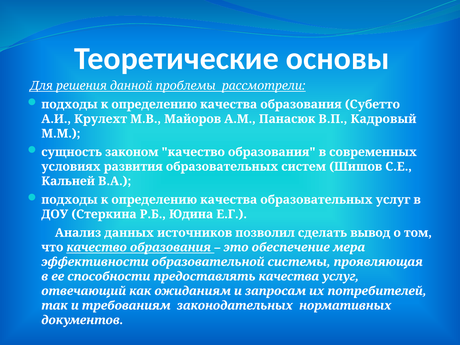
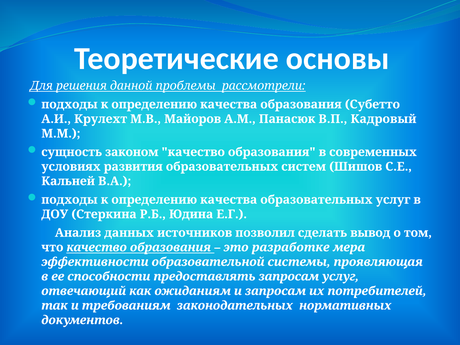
обеспечение: обеспечение -> разработке (291, 247)
предоставлять качества: качества -> запросам (289, 276)
